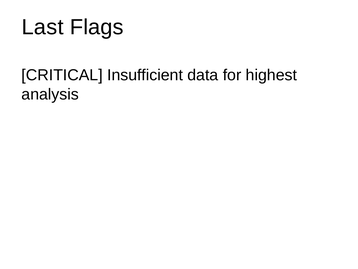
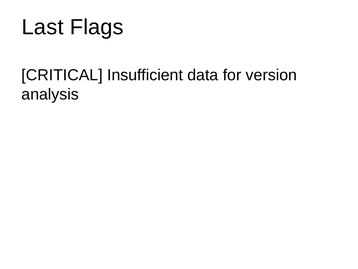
highest: highest -> version (271, 75)
